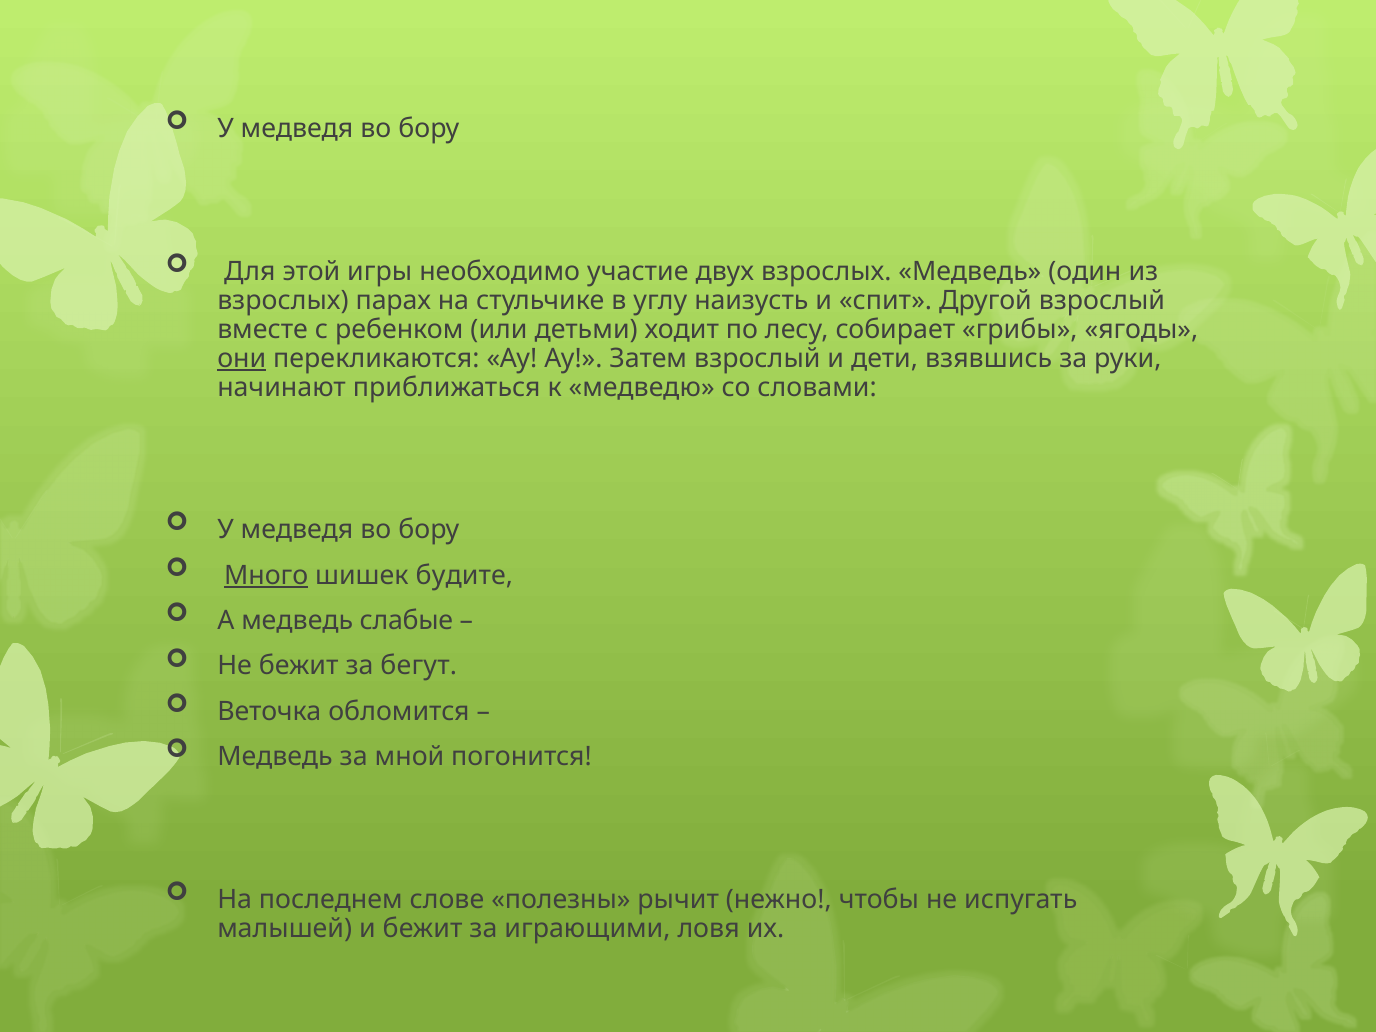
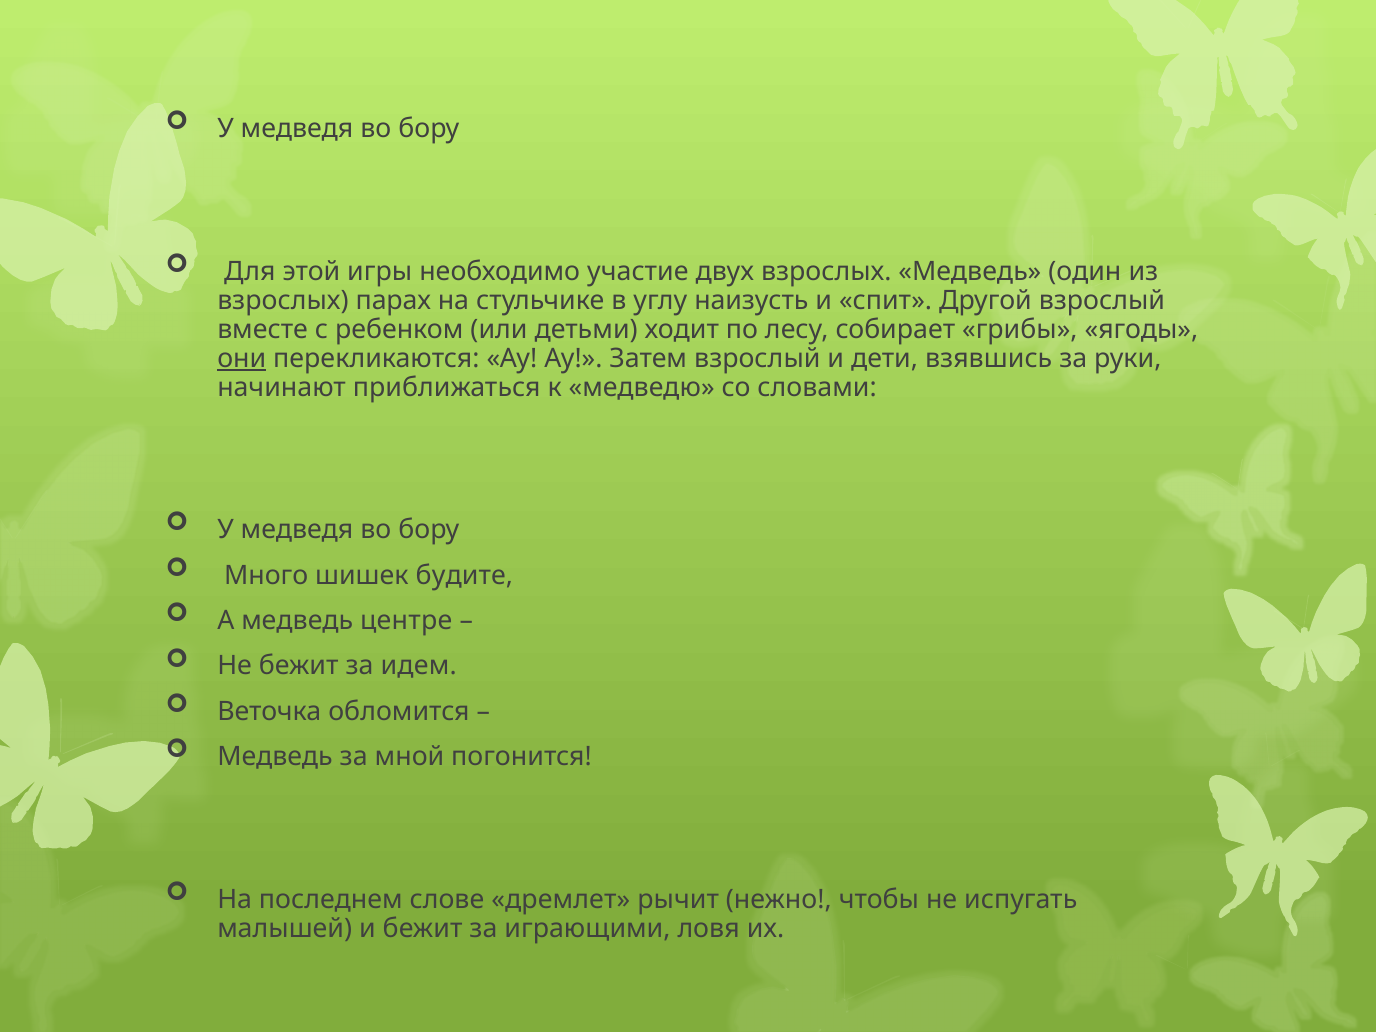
Много underline: present -> none (266, 575)
слабые: слабые -> центре (406, 621)
бегут: бегут -> идем (419, 666)
полезны: полезны -> дремлет (561, 899)
